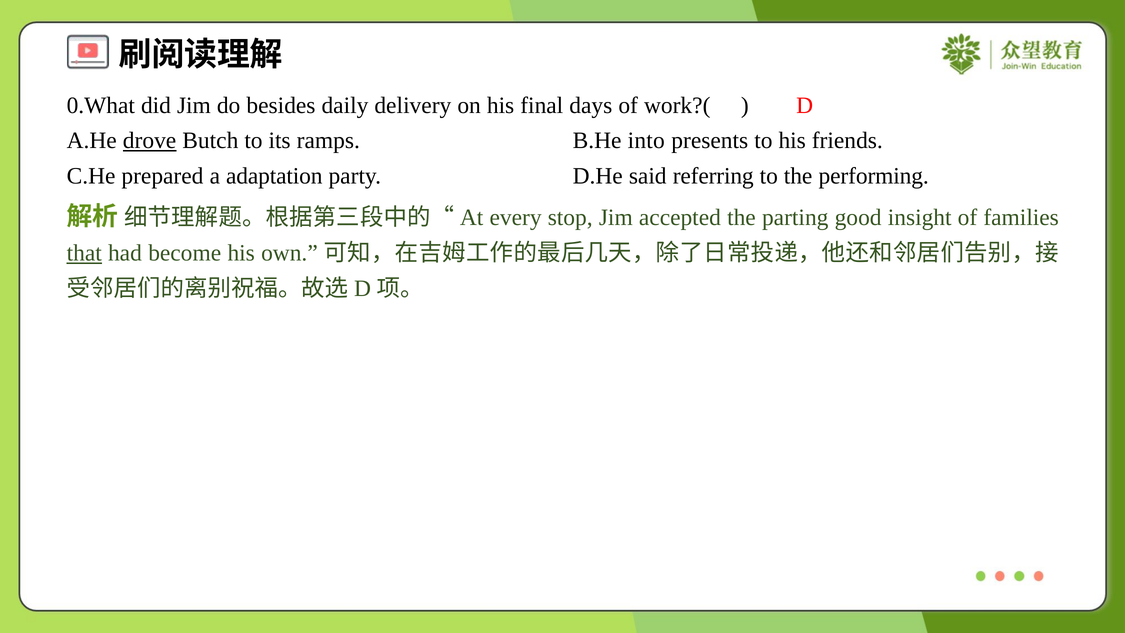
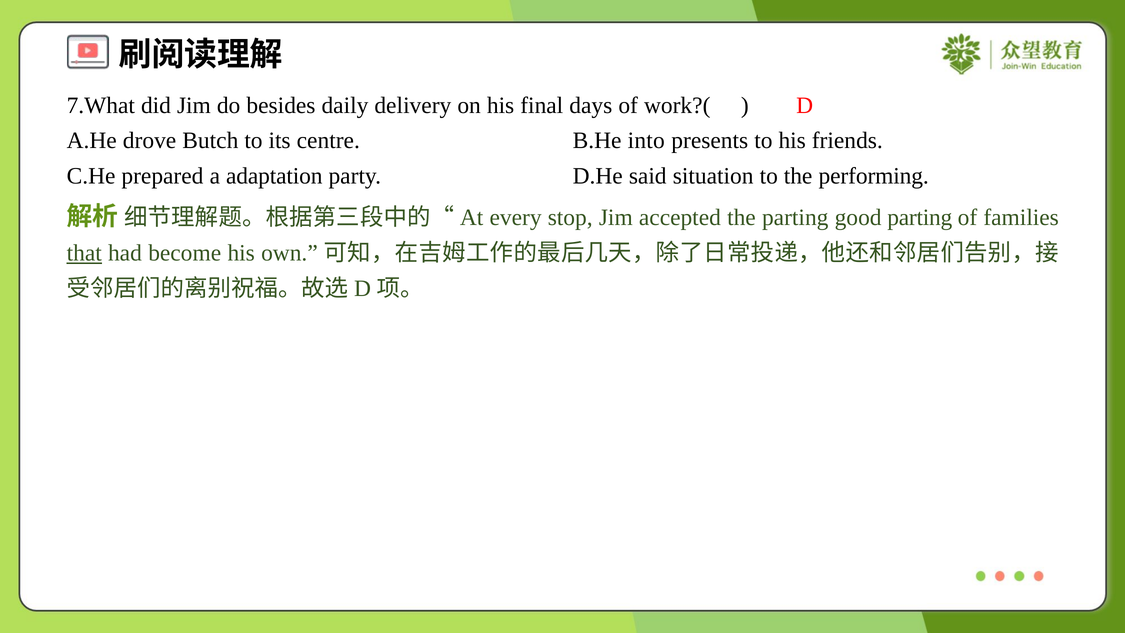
0.What: 0.What -> 7.What (101, 105)
drove underline: present -> none (150, 141)
ramps: ramps -> centre (328, 141)
referring: referring -> situation (713, 176)
good insight: insight -> parting (920, 217)
